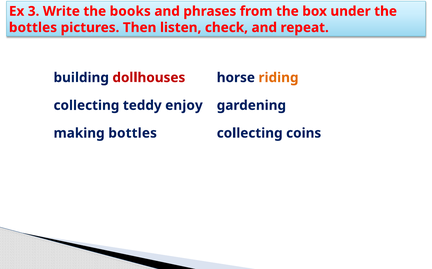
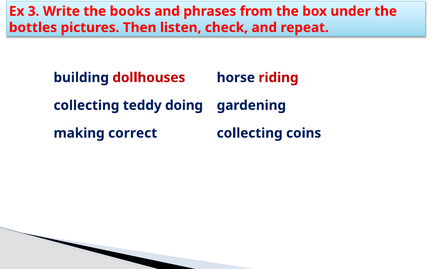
riding colour: orange -> red (278, 77)
enjoy: enjoy -> doing (184, 105)
making bottles: bottles -> correct (133, 133)
